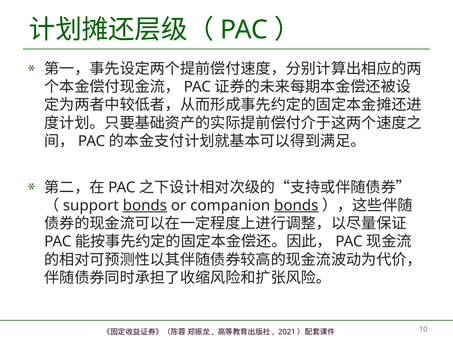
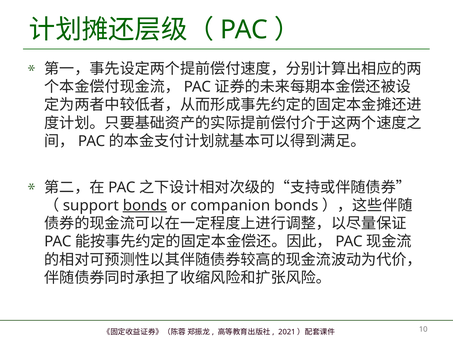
bonds underline: present -> none (296, 206)
